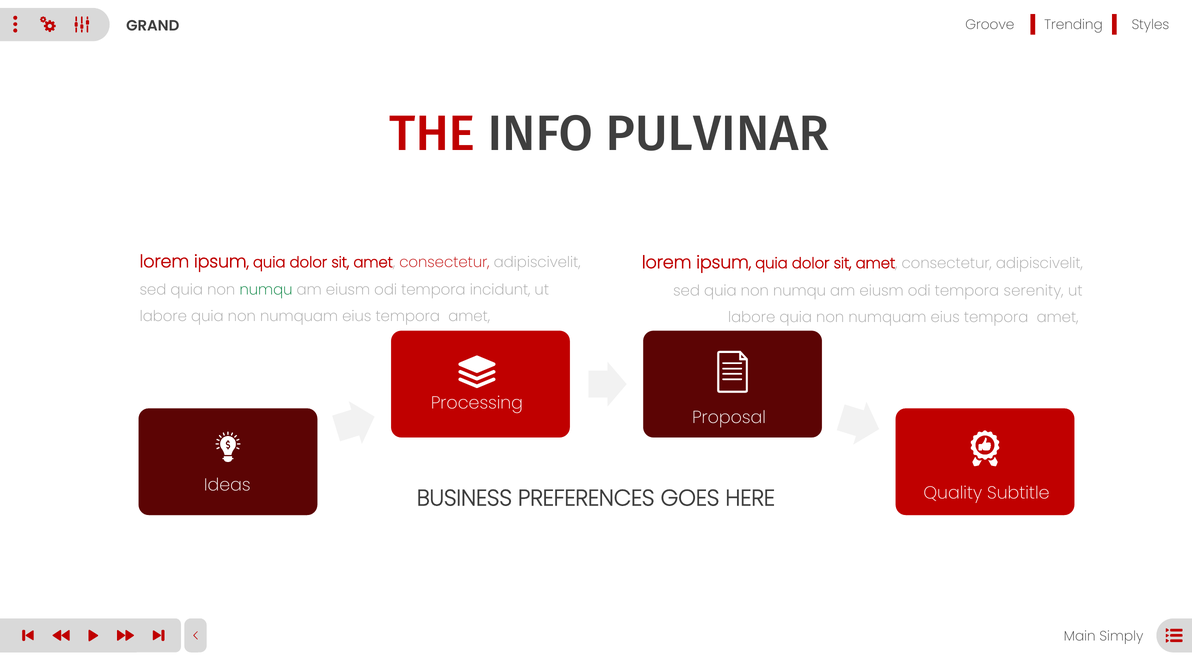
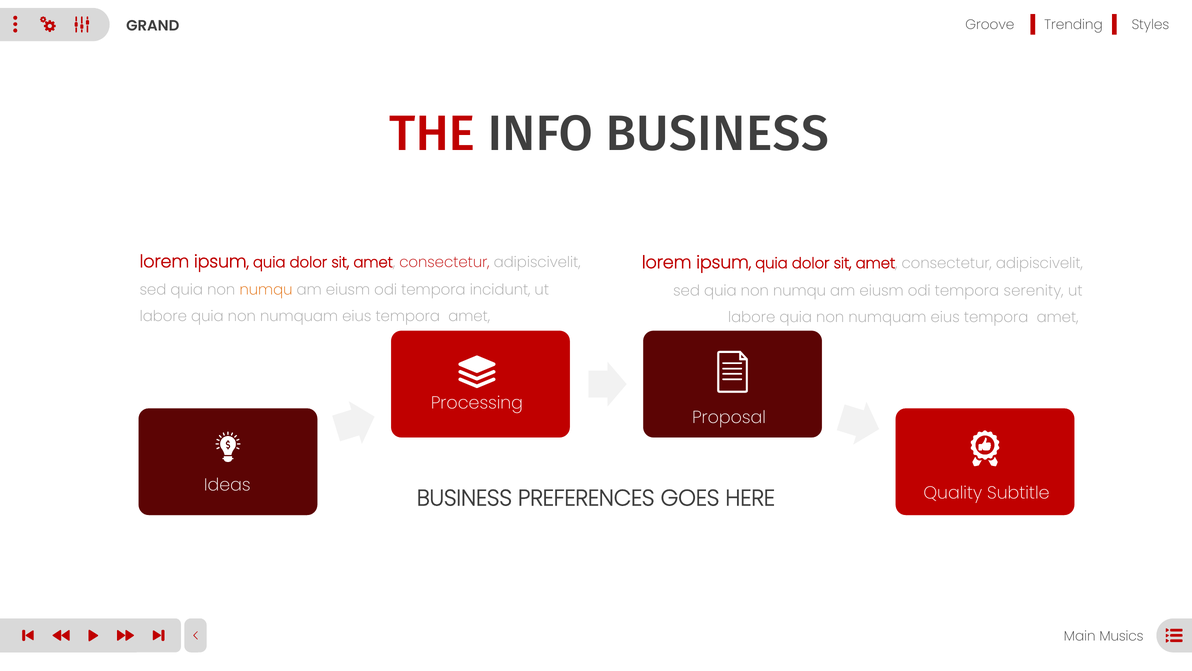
INFO PULVINAR: PULVINAR -> BUSINESS (717, 134)
numqu colour: green -> orange (266, 290)
Simply: Simply -> Musics (1121, 636)
